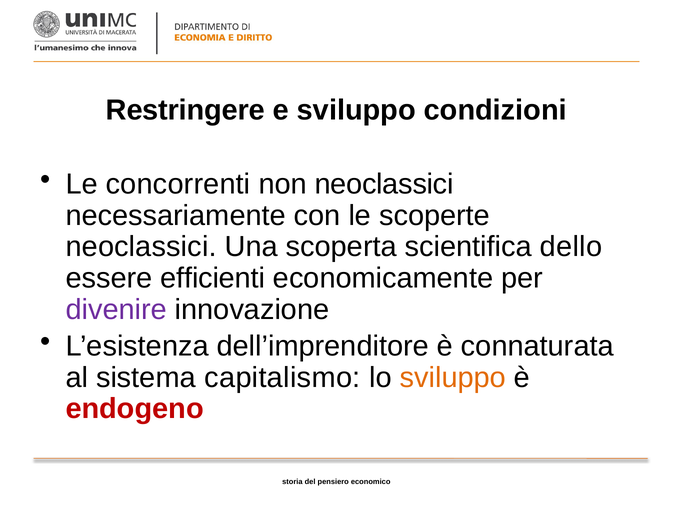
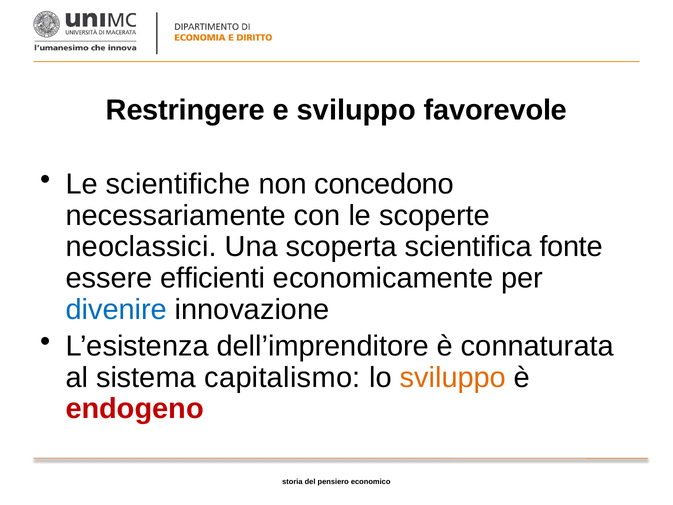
condizioni: condizioni -> favorevole (495, 110)
concorrenti: concorrenti -> scientifiche (178, 184)
non neoclassici: neoclassici -> concedono (384, 184)
dello: dello -> fonte (571, 247)
divenire colour: purple -> blue (116, 309)
